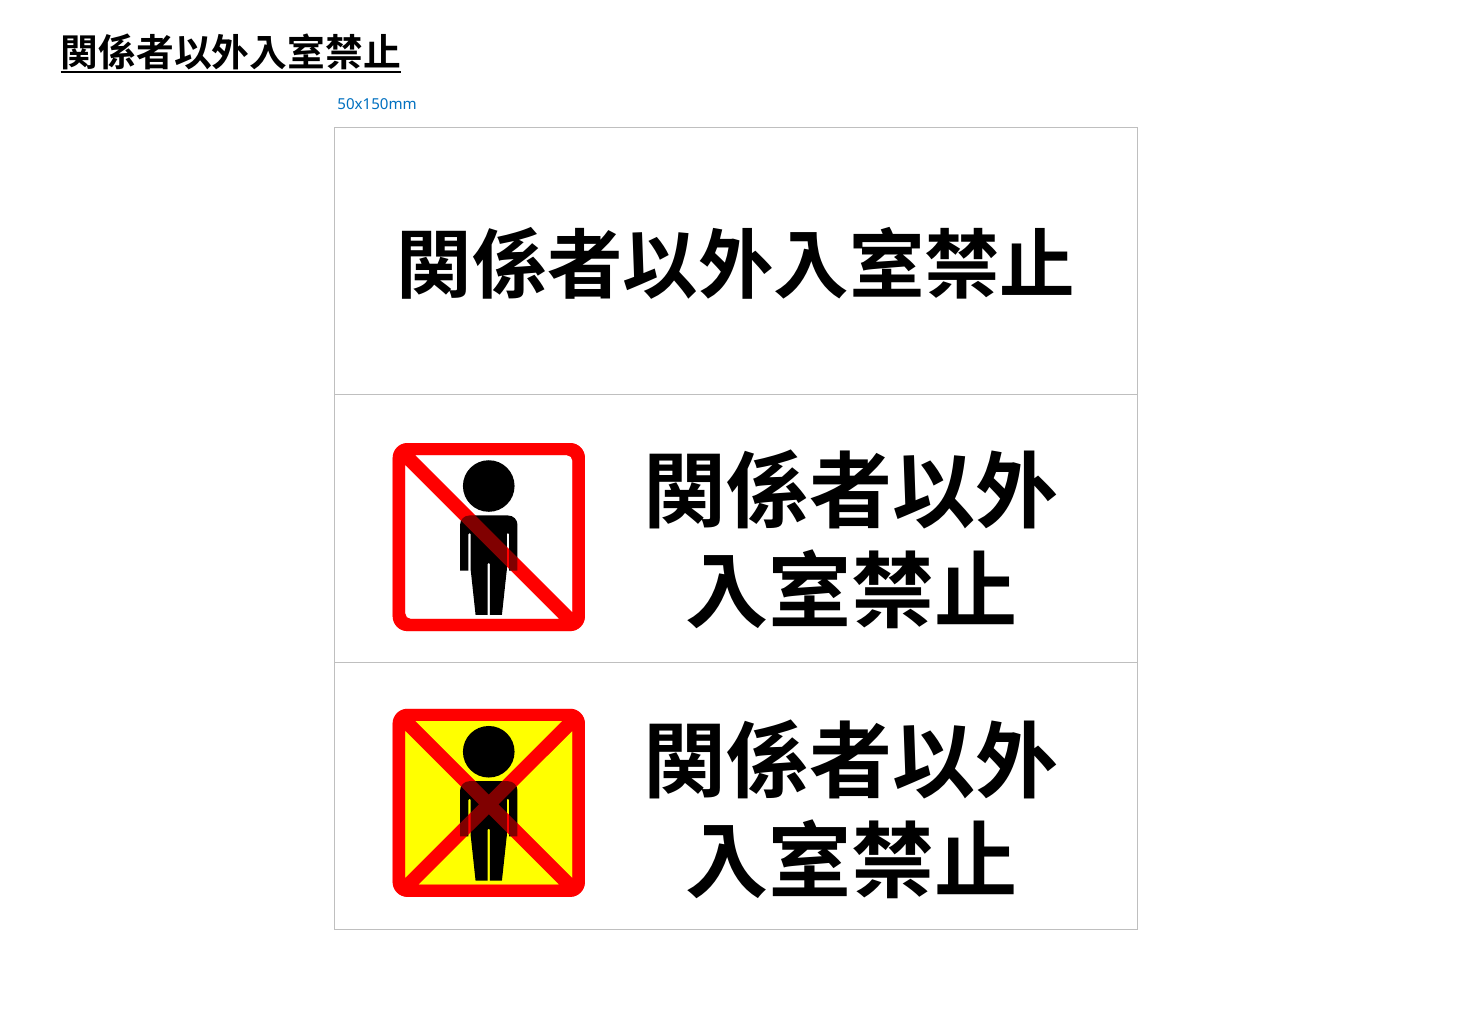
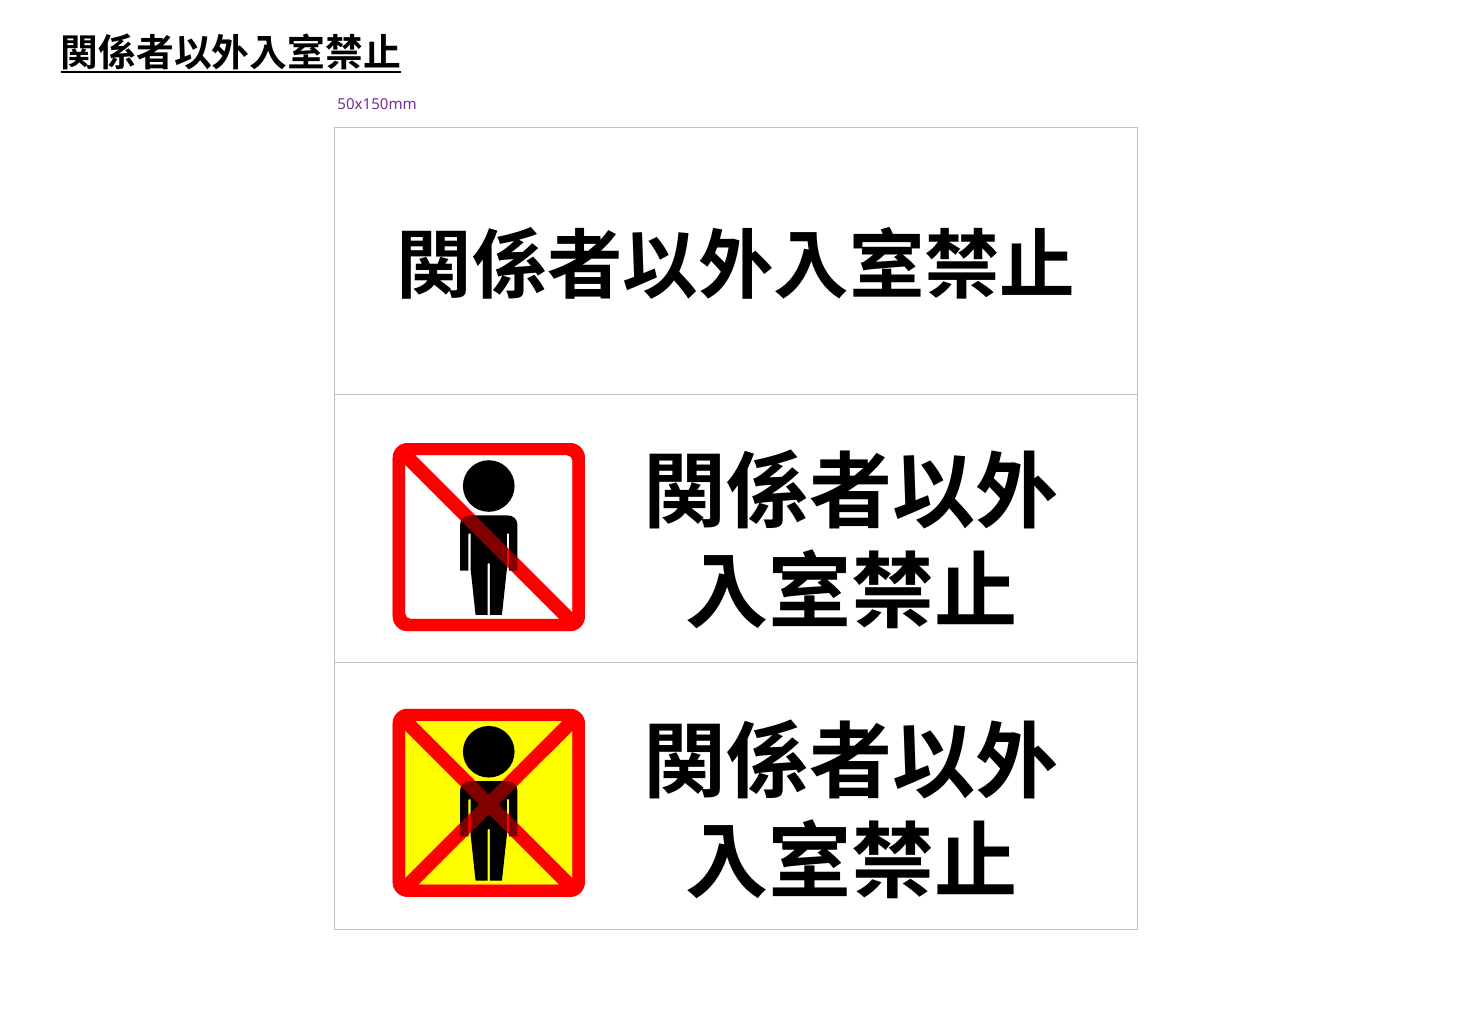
50x150mm colour: blue -> purple (377, 104)
